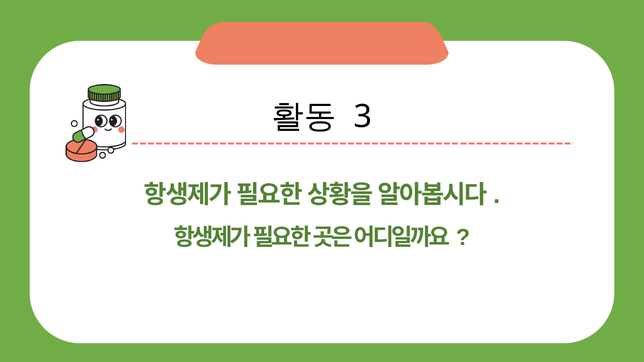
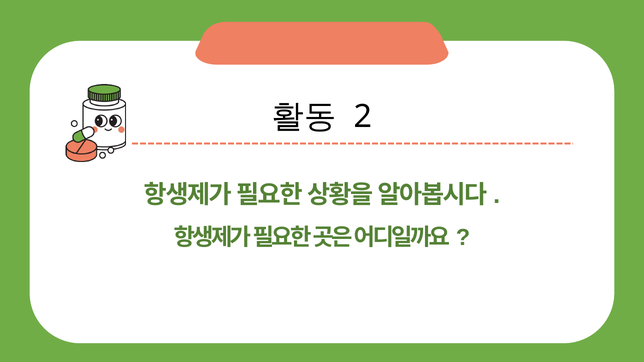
3: 3 -> 2 (363, 117)
